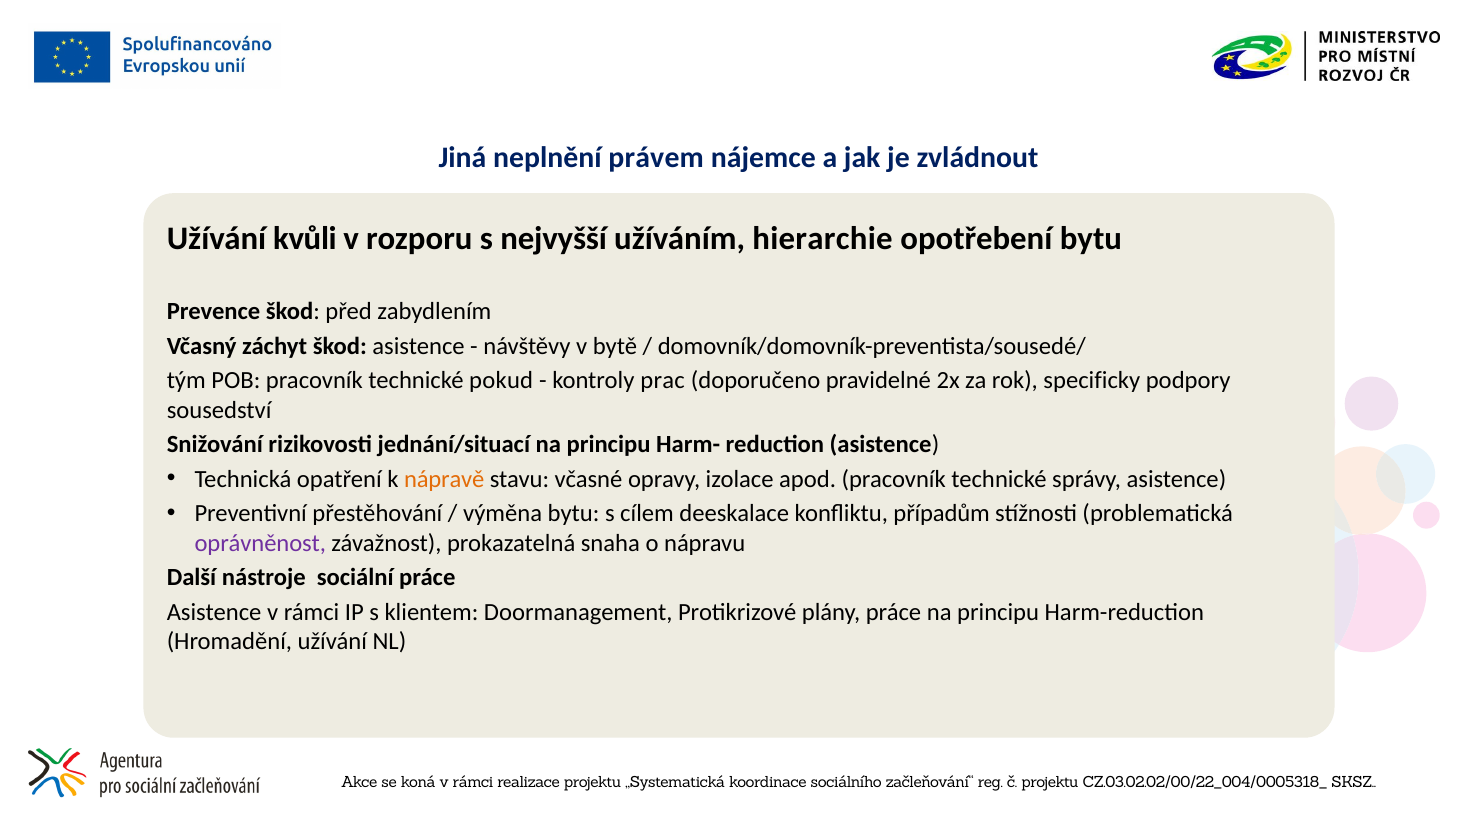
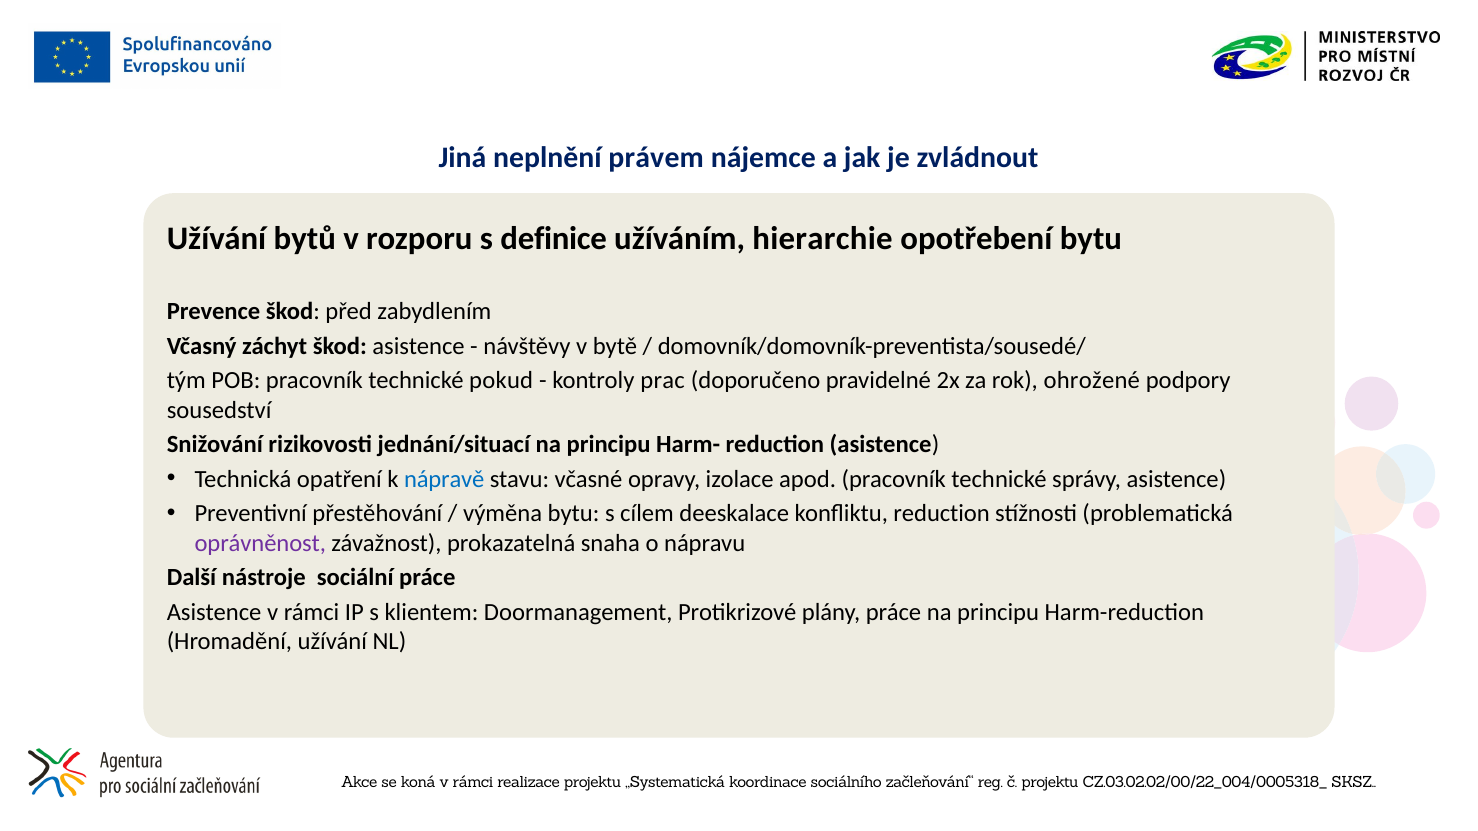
kvůli: kvůli -> bytů (305, 239)
nejvyšší: nejvyšší -> definice (554, 239)
specificky: specificky -> ohrožené (1092, 381)
nápravě colour: orange -> blue (444, 479)
konfliktu případům: případům -> reduction (942, 514)
